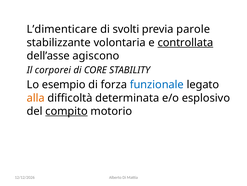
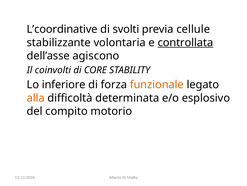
L’dimenticare: L’dimenticare -> L’coordinative (62, 29)
parole: parole -> cellule (193, 29)
corporei: corporei -> coinvolti (53, 70)
esempio: esempio -> inferiore (64, 84)
funzionale colour: blue -> orange (157, 84)
compito underline: present -> none (67, 111)
